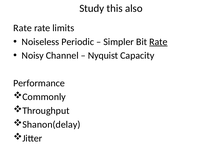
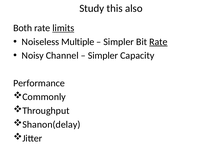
Rate: Rate -> Both (23, 28)
limits underline: none -> present (63, 28)
Periodic: Periodic -> Multiple (78, 42)
Nyquist: Nyquist -> Simpler (103, 56)
